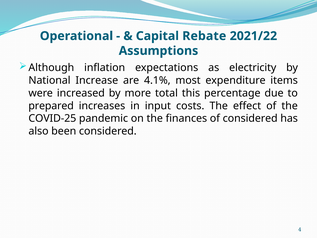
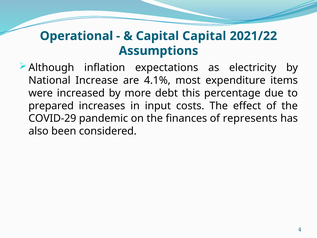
Capital Rebate: Rebate -> Capital (204, 36)
total: total -> debt (166, 93)
COVID-25: COVID-25 -> COVID-29 (52, 118)
of considered: considered -> represents (250, 118)
